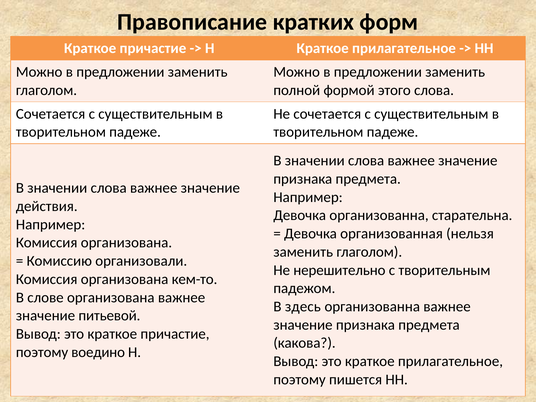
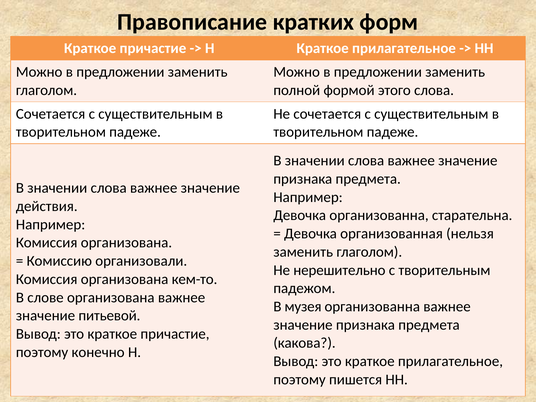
здесь: здесь -> музея (303, 307)
воедино: воедино -> конечно (98, 352)
